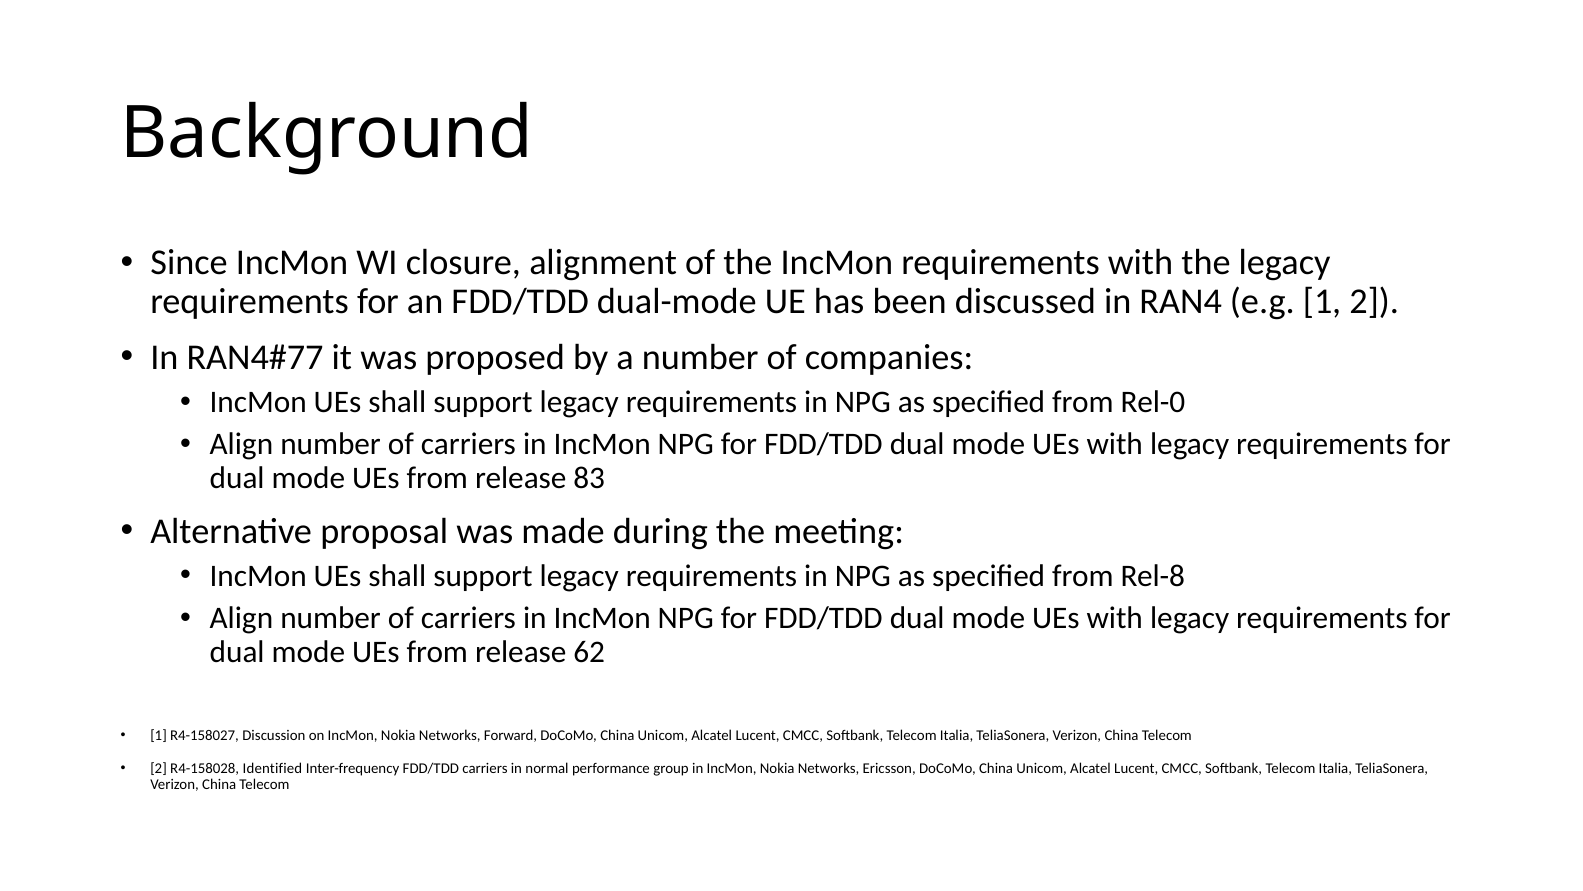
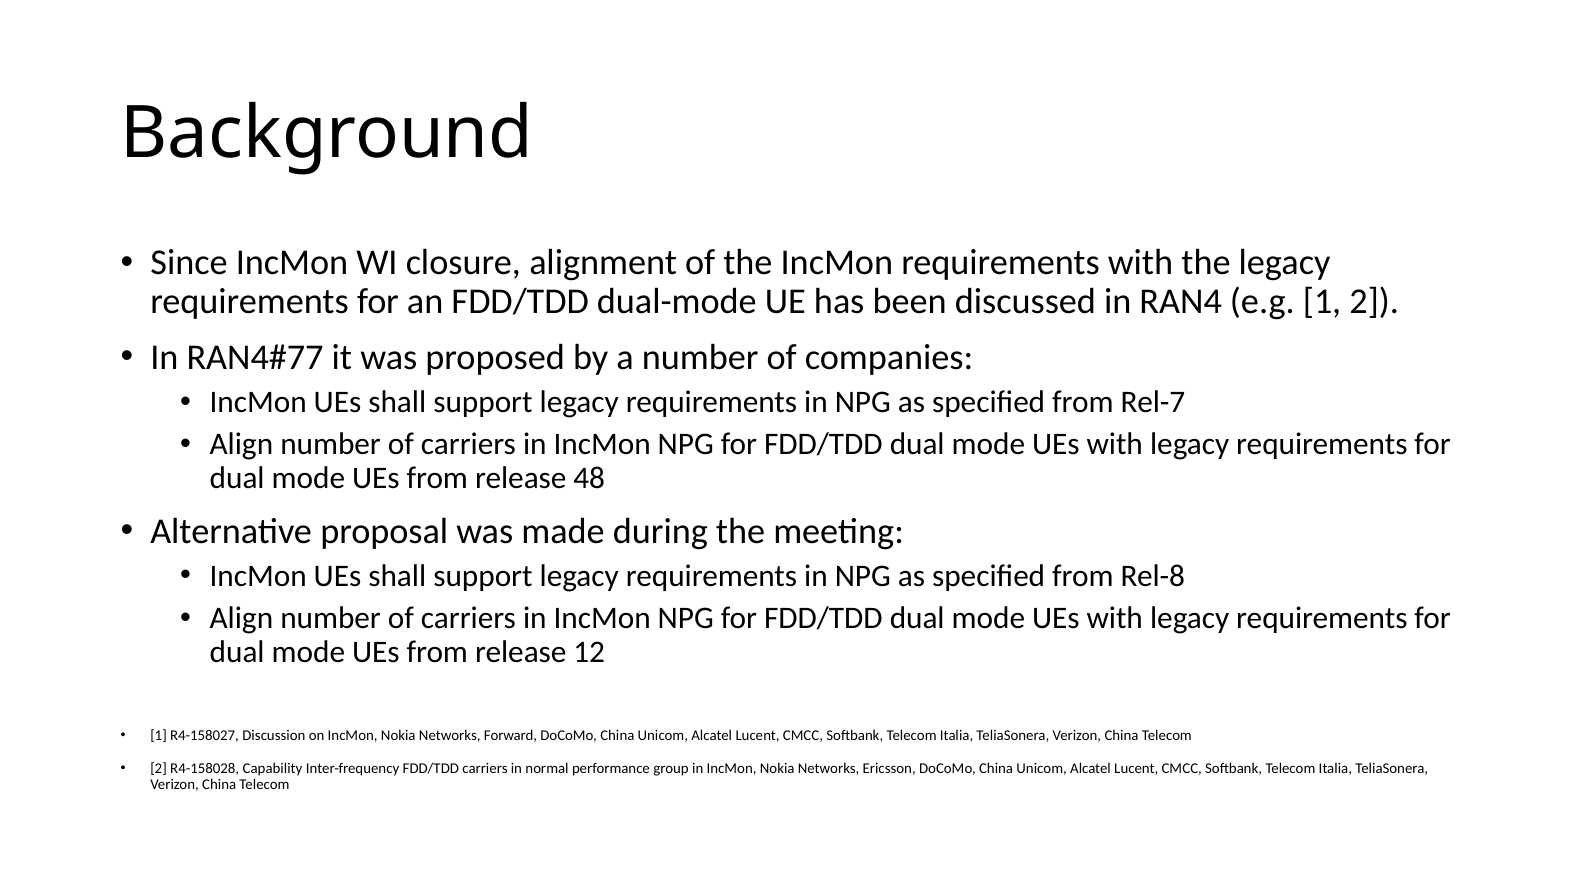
Rel-0: Rel-0 -> Rel-7 (1153, 402)
83: 83 -> 48 (589, 478)
62: 62 -> 12 (589, 651)
Identified: Identified -> Capability (273, 768)
